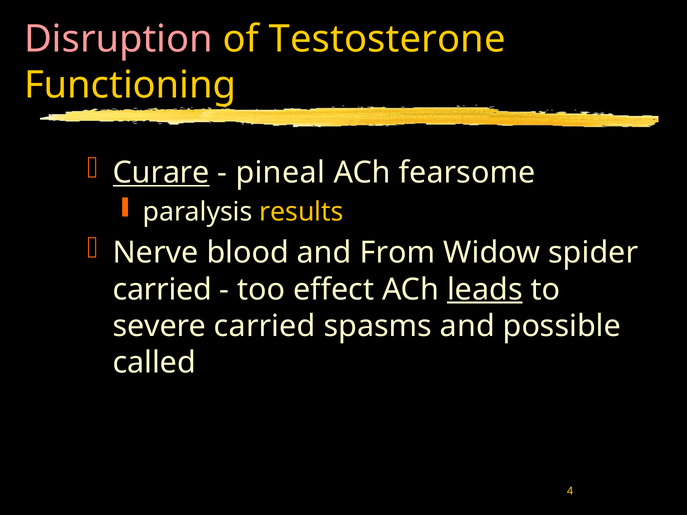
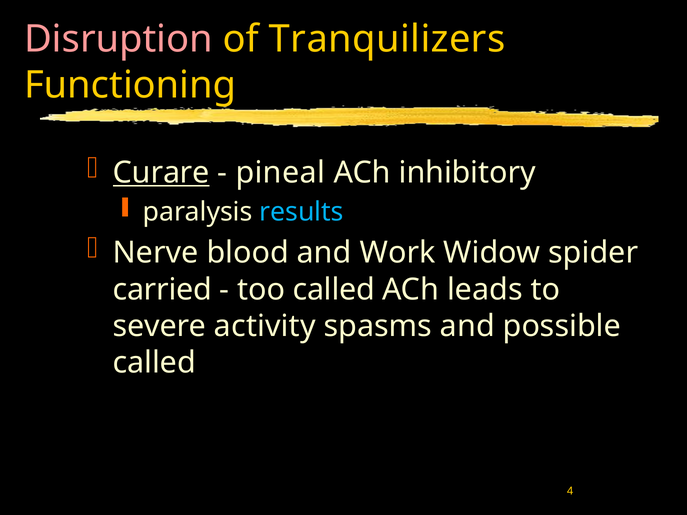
Testosterone: Testosterone -> Tranquilizers (387, 39)
fearsome: fearsome -> inhibitory (467, 173)
results colour: yellow -> light blue (302, 212)
From: From -> Work (398, 253)
too effect: effect -> called (334, 290)
leads underline: present -> none (485, 290)
severe carried: carried -> activity (265, 326)
